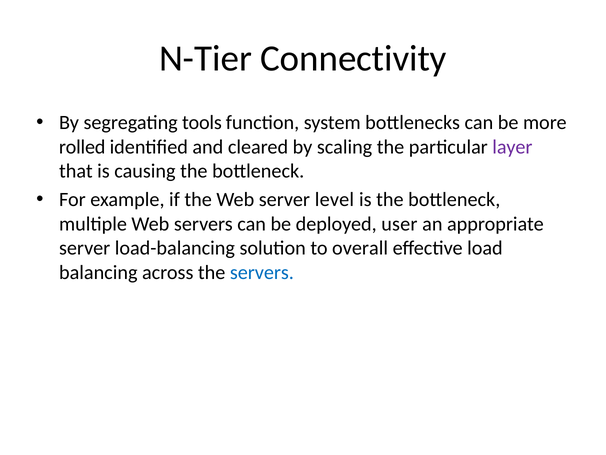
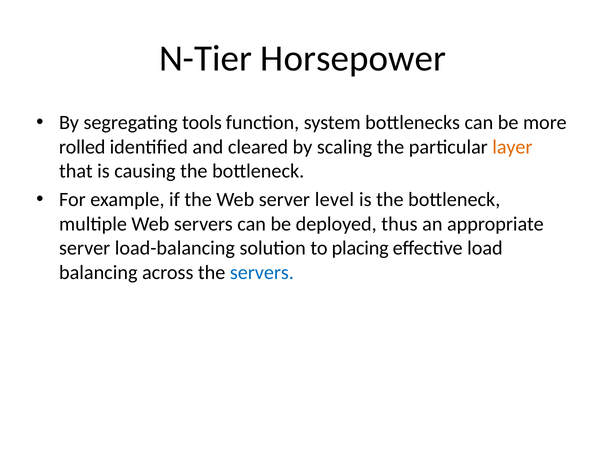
Connectivity: Connectivity -> Horsepower (353, 59)
layer colour: purple -> orange (512, 147)
user: user -> thus (399, 224)
overall: overall -> placing (360, 248)
